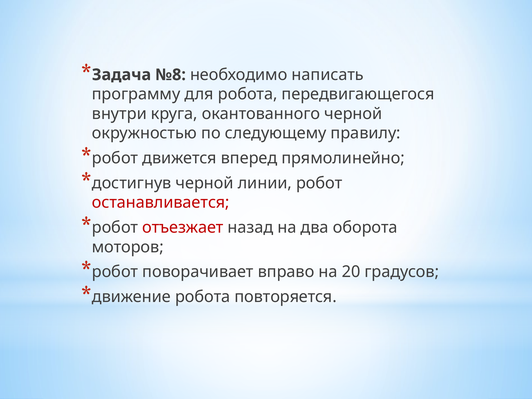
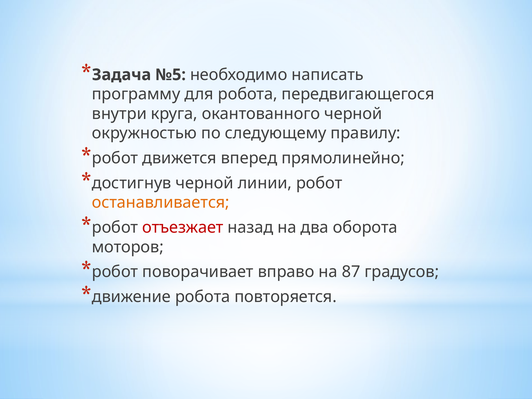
№8: №8 -> №5 (171, 75)
останавливается colour: red -> orange (161, 203)
20: 20 -> 87 (351, 272)
